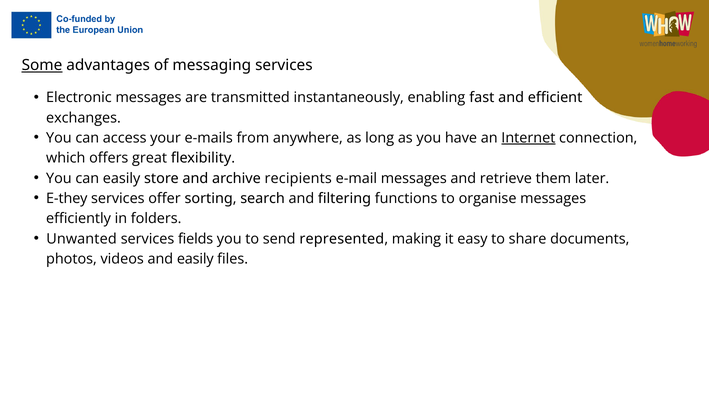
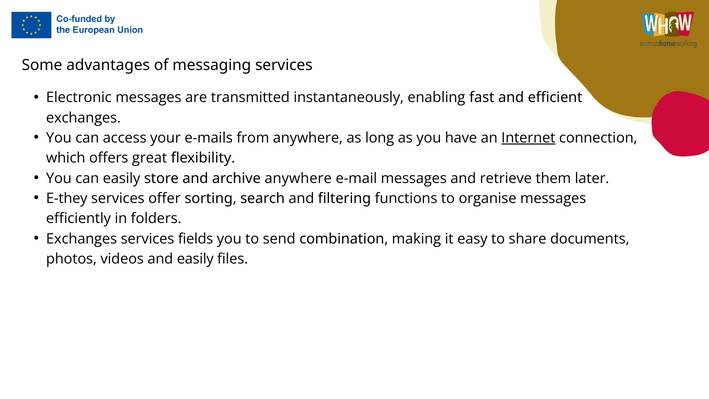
Some underline: present -> none (42, 65)
archive recipients: recipients -> anywhere (298, 178)
Unwanted: Unwanted -> Exchanges (82, 239)
represented: represented -> combination (342, 239)
